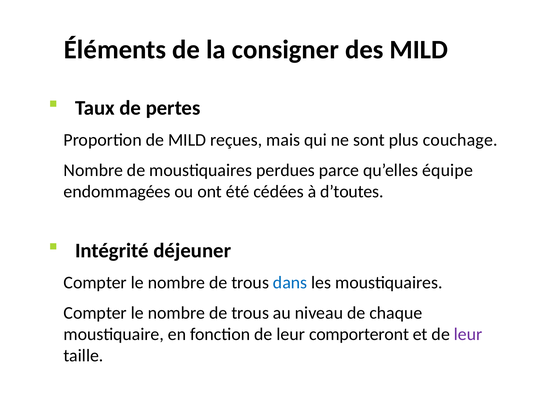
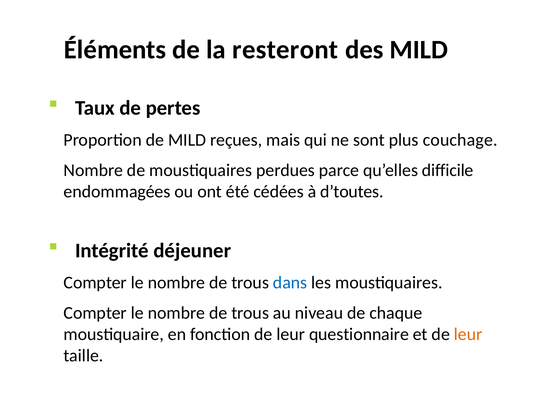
consigner: consigner -> resteront (285, 50)
équipe: équipe -> difficile (448, 170)
comporteront: comporteront -> questionnaire (359, 334)
leur colour: purple -> orange (468, 334)
